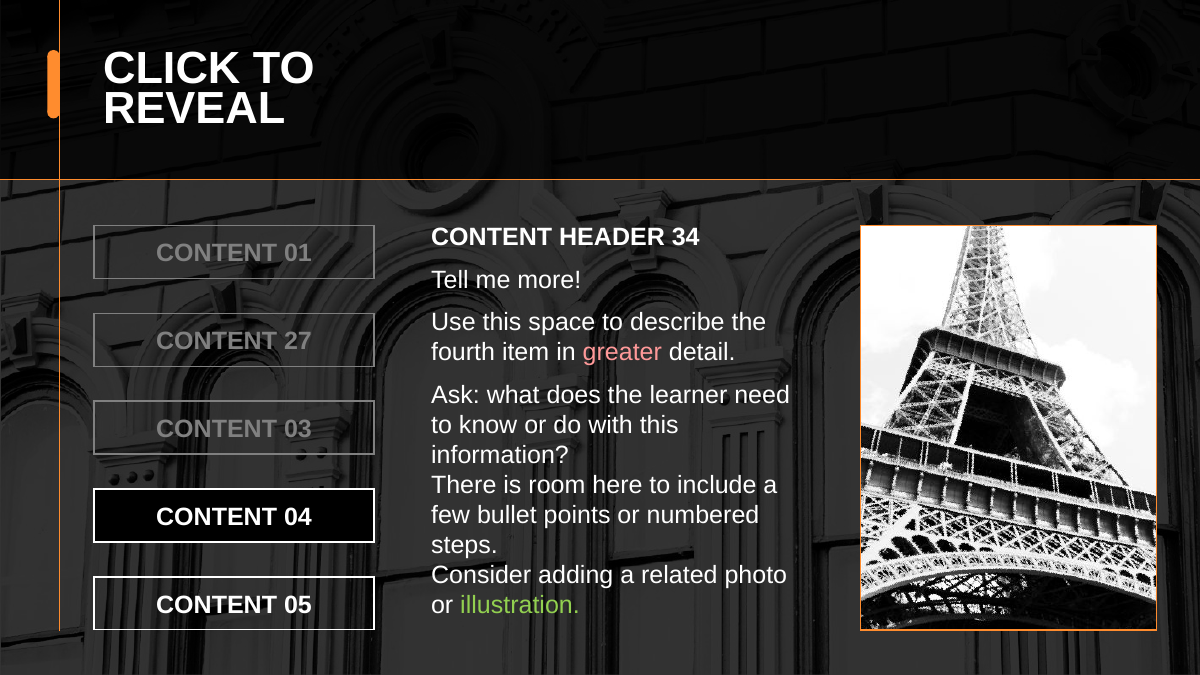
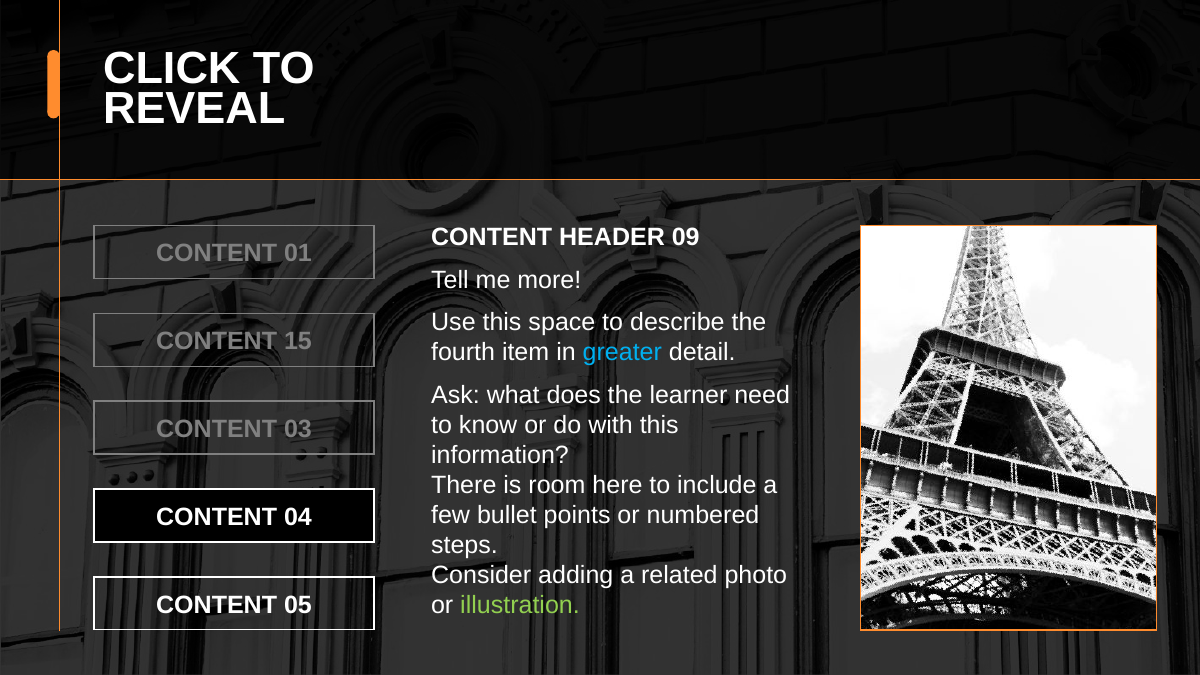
34: 34 -> 09 (686, 238)
27: 27 -> 15 (298, 342)
greater colour: pink -> light blue (622, 353)
